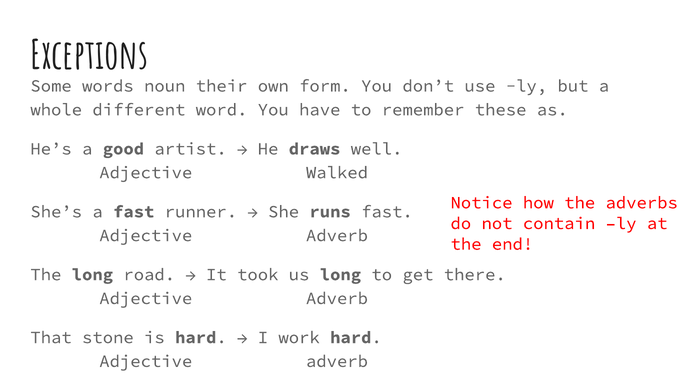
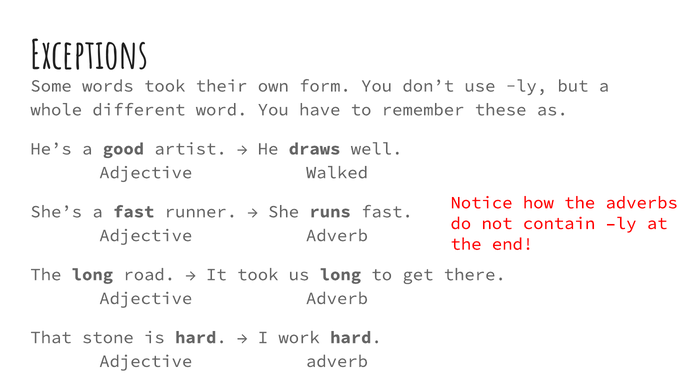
words noun: noun -> took (165, 86)
